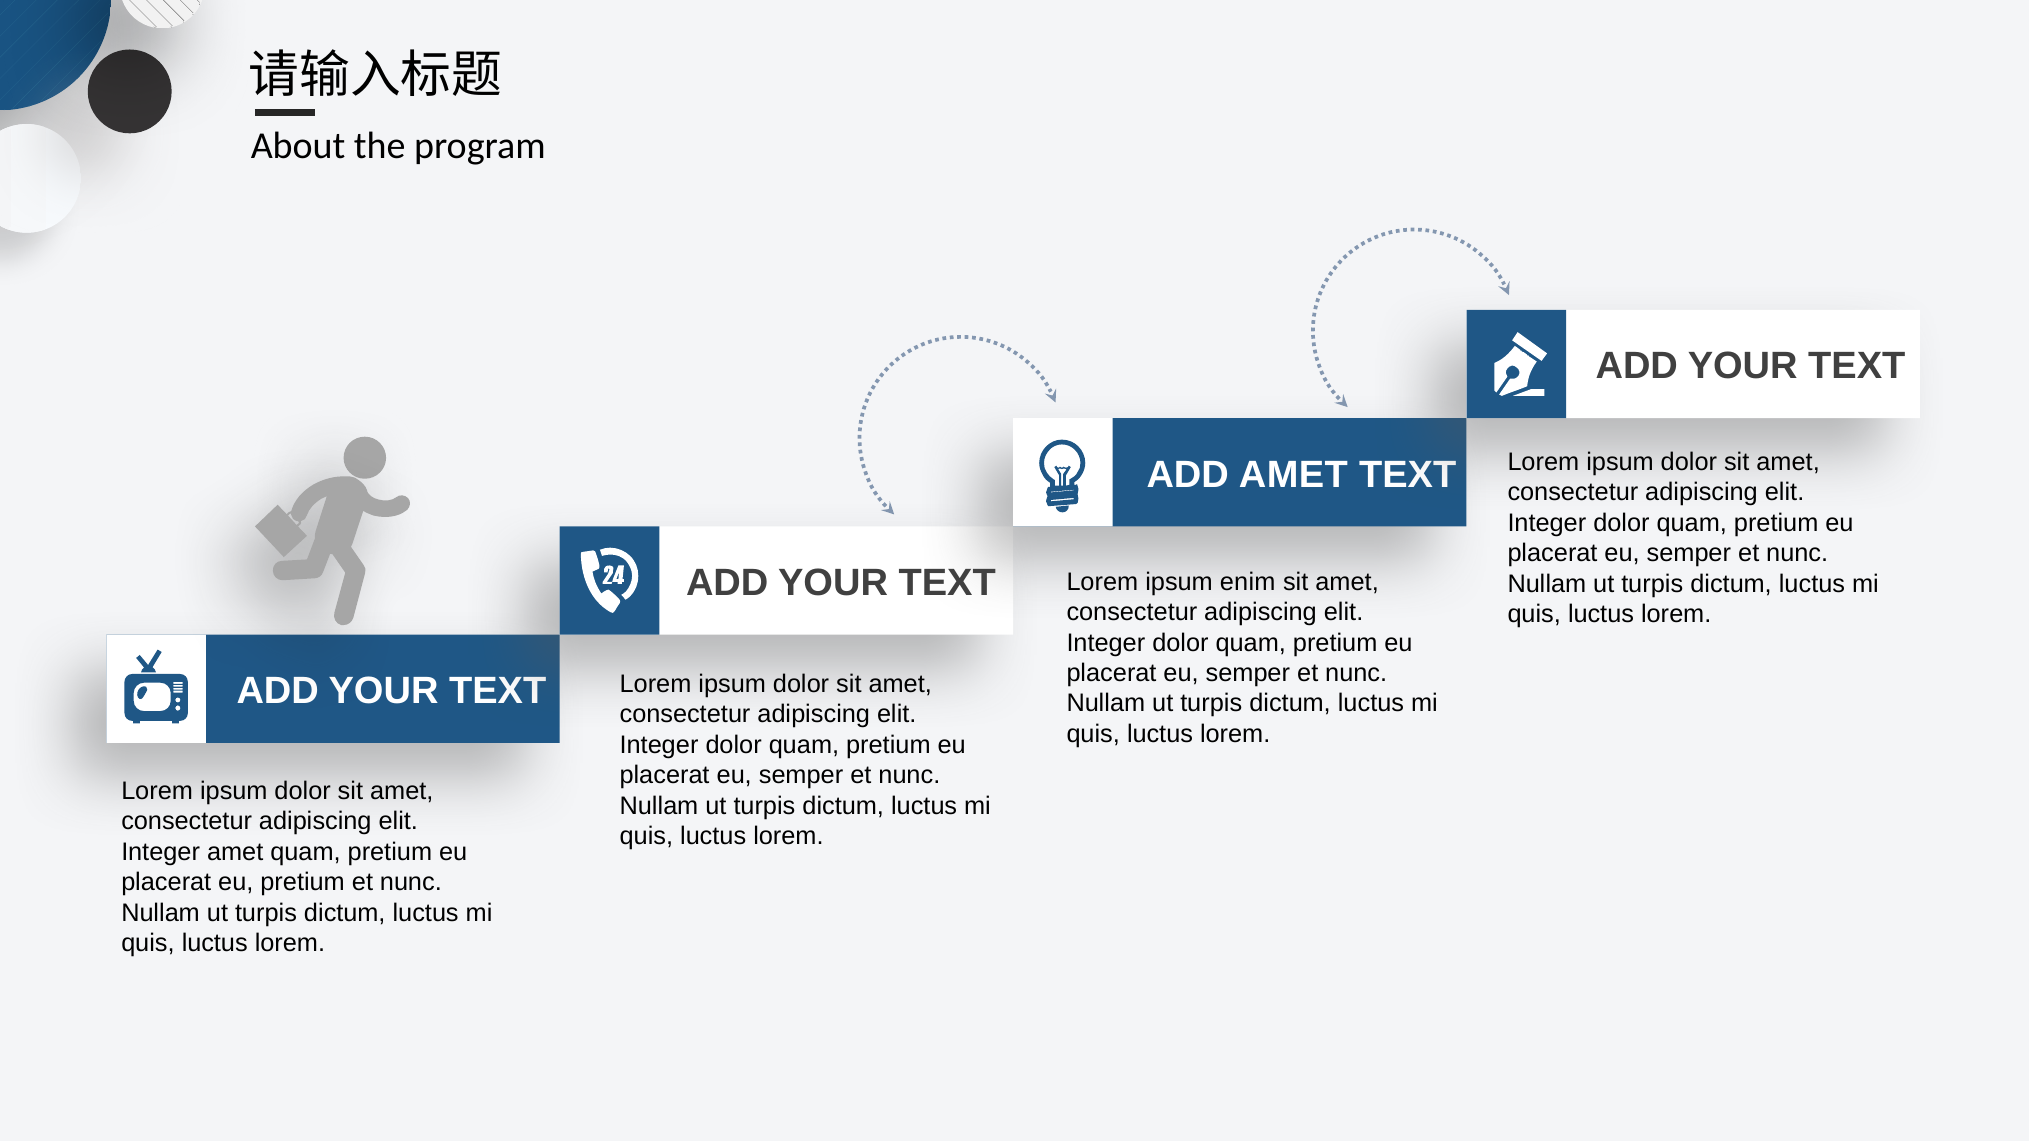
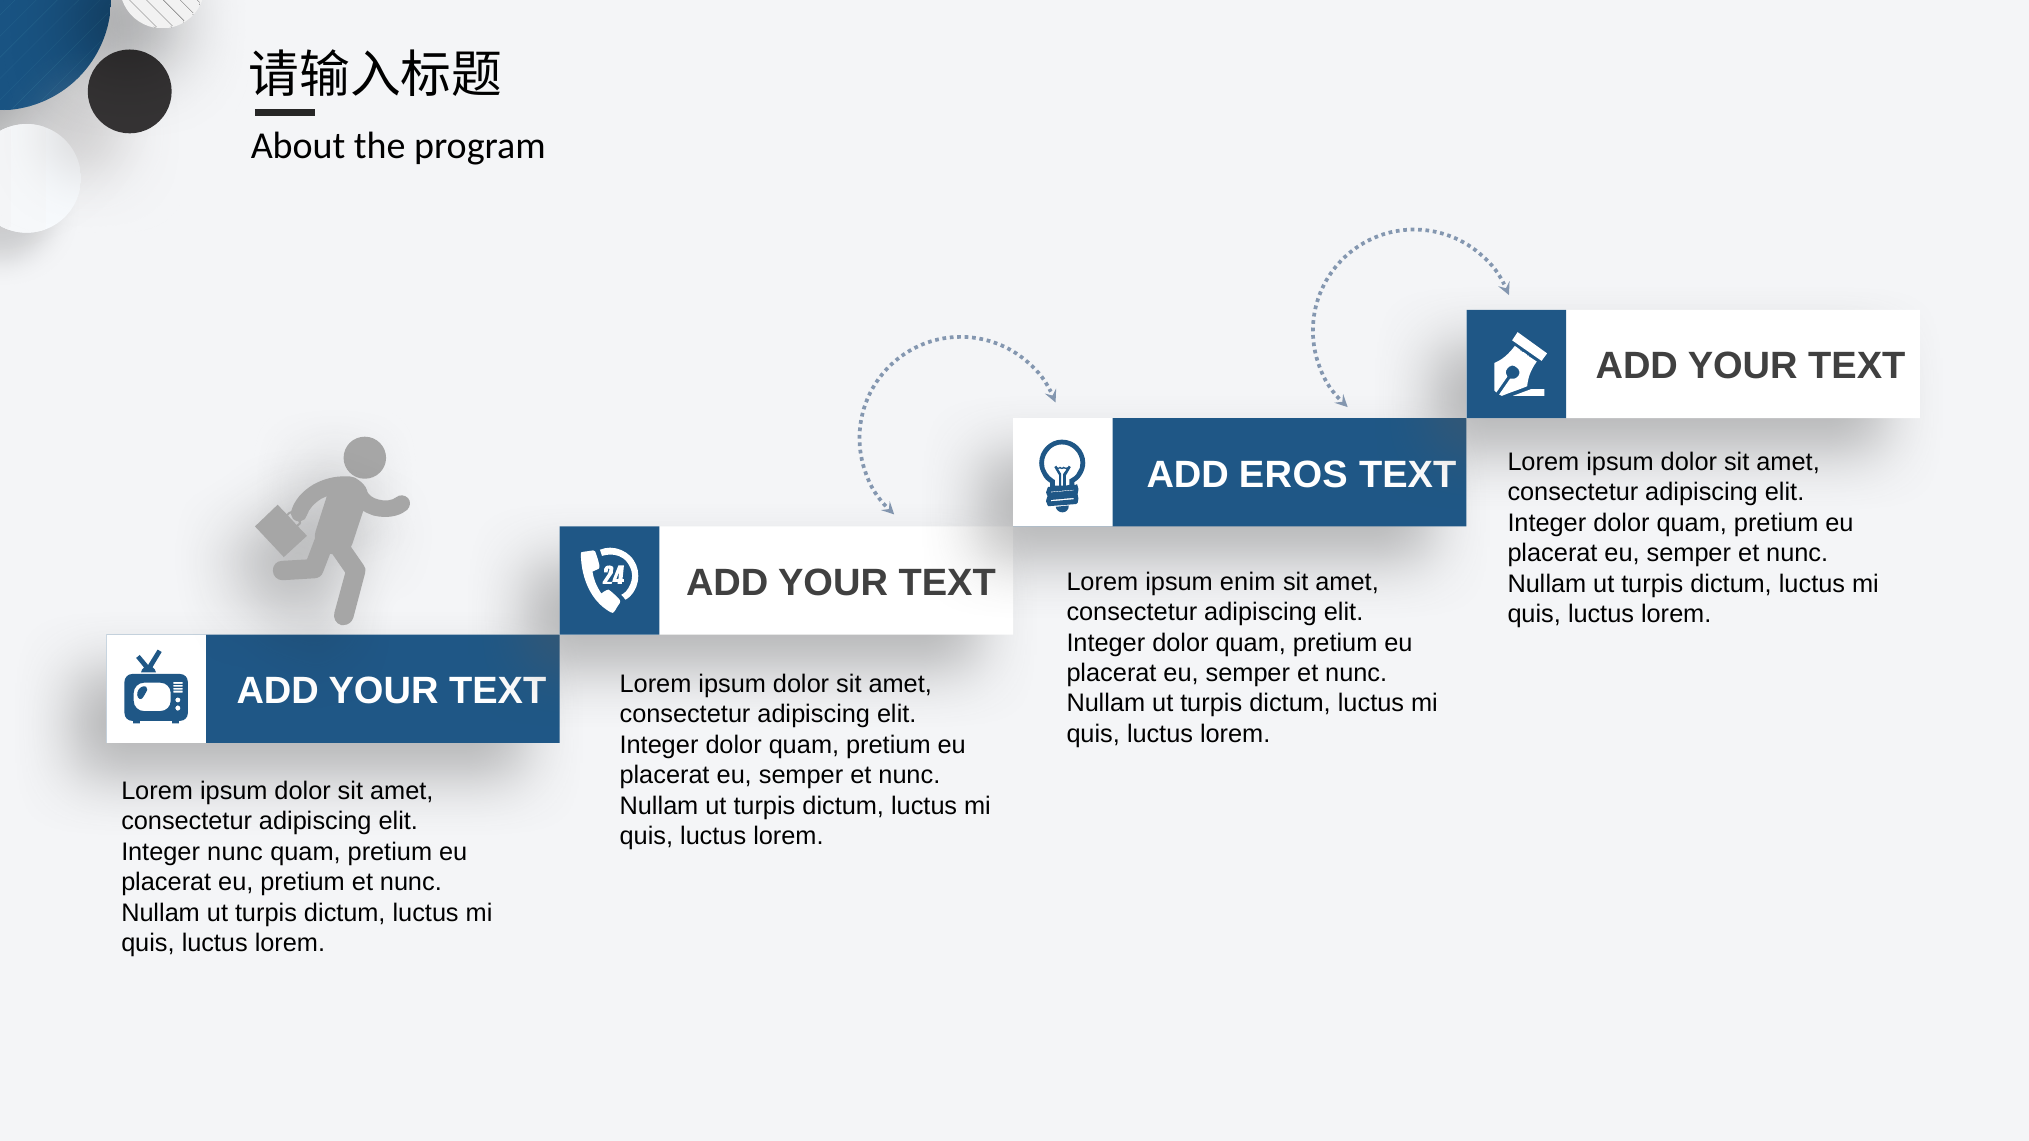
ADD AMET: AMET -> EROS (1293, 475)
Integer amet: amet -> nunc (235, 852)
